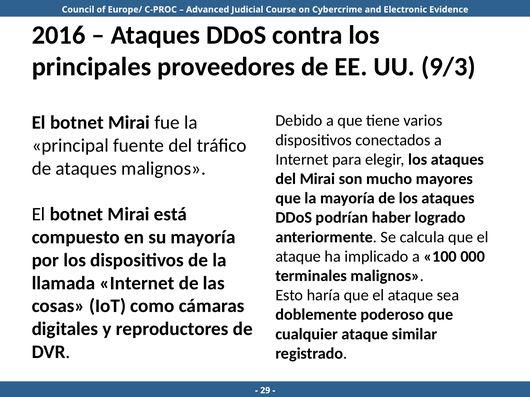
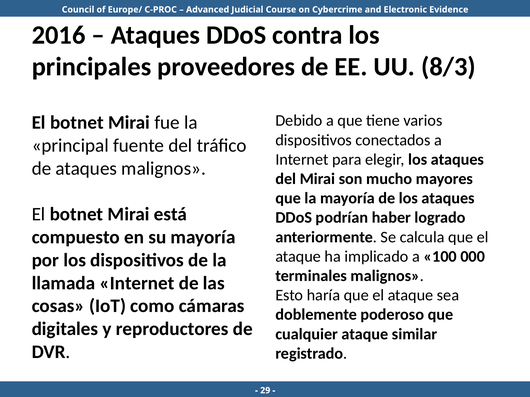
9/3: 9/3 -> 8/3 (448, 67)
